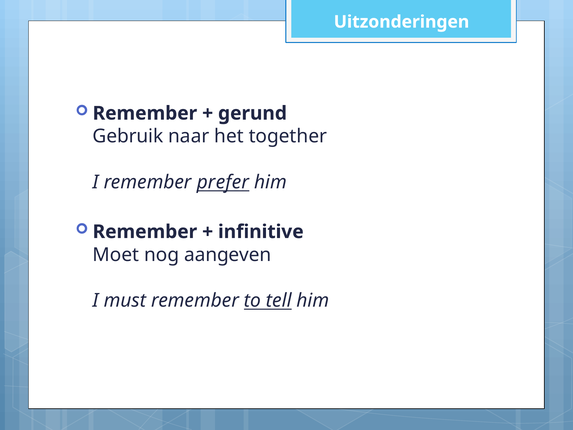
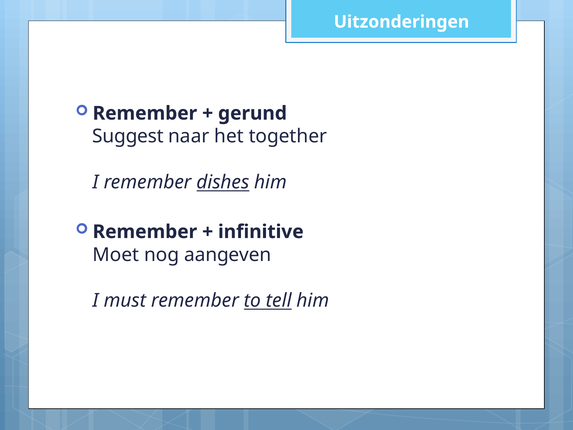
Gebruik: Gebruik -> Suggest (128, 136)
prefer: prefer -> dishes (223, 182)
